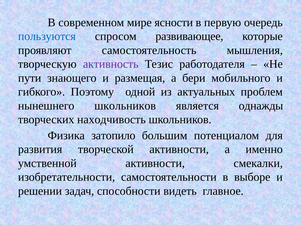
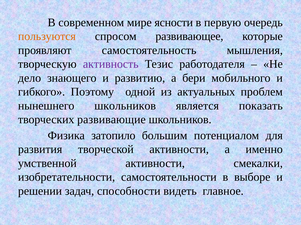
пользуются colour: blue -> orange (47, 36)
пути: пути -> дело (30, 78)
размещая: размещая -> развитию (140, 78)
однажды: однажды -> показать (261, 106)
находчивость: находчивость -> развивающие (111, 120)
